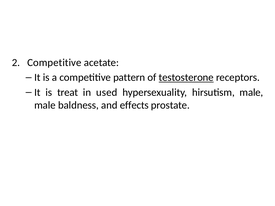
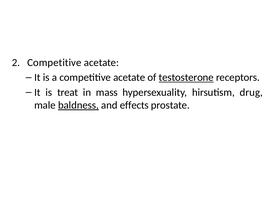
a competitive pattern: pattern -> acetate (129, 78)
used: used -> mass (107, 93)
hirsutism male: male -> drug (251, 93)
baldness underline: none -> present (78, 105)
